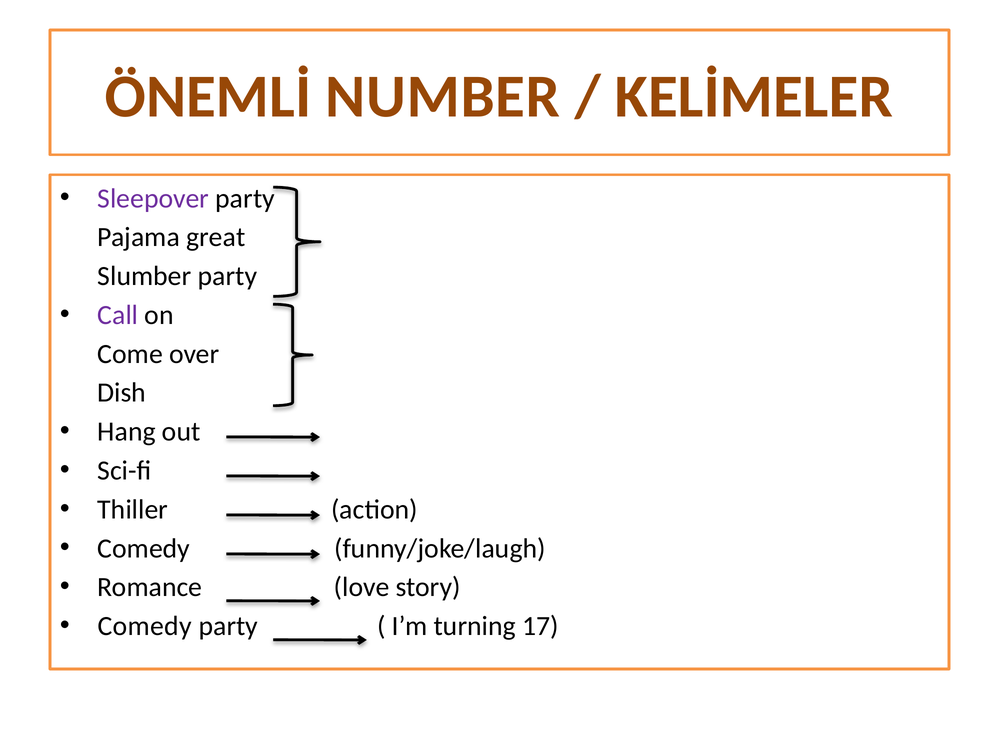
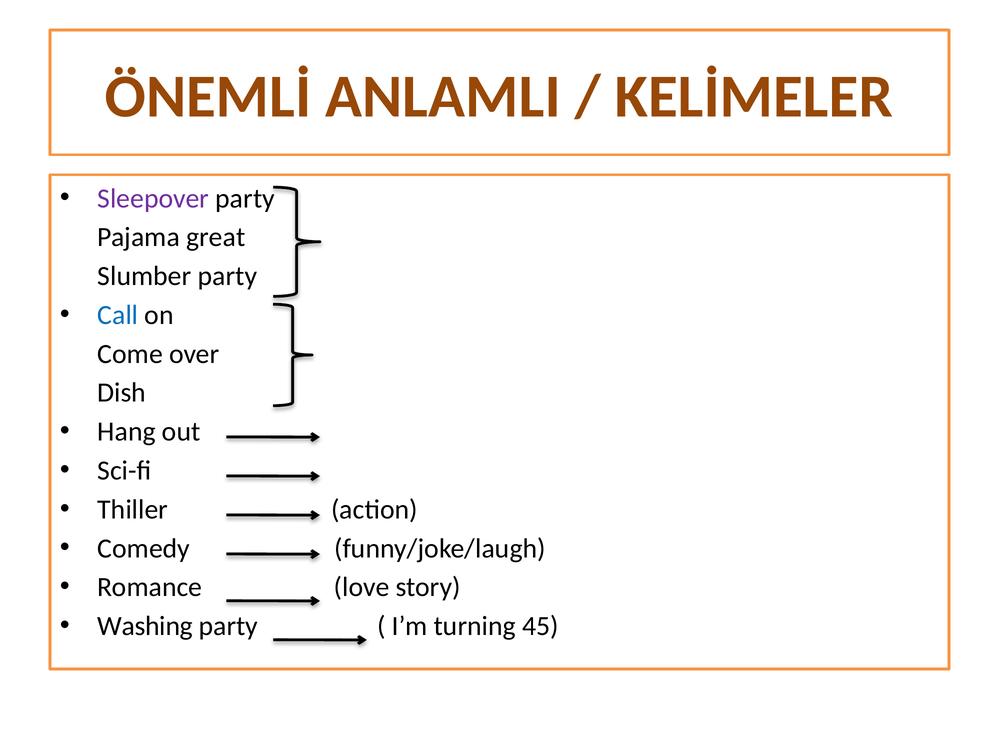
NUMBER: NUMBER -> ANLAMLI (443, 97)
Call colour: purple -> blue (118, 315)
Comedy: Comedy -> Washing (145, 626)
17: 17 -> 45 (540, 626)
